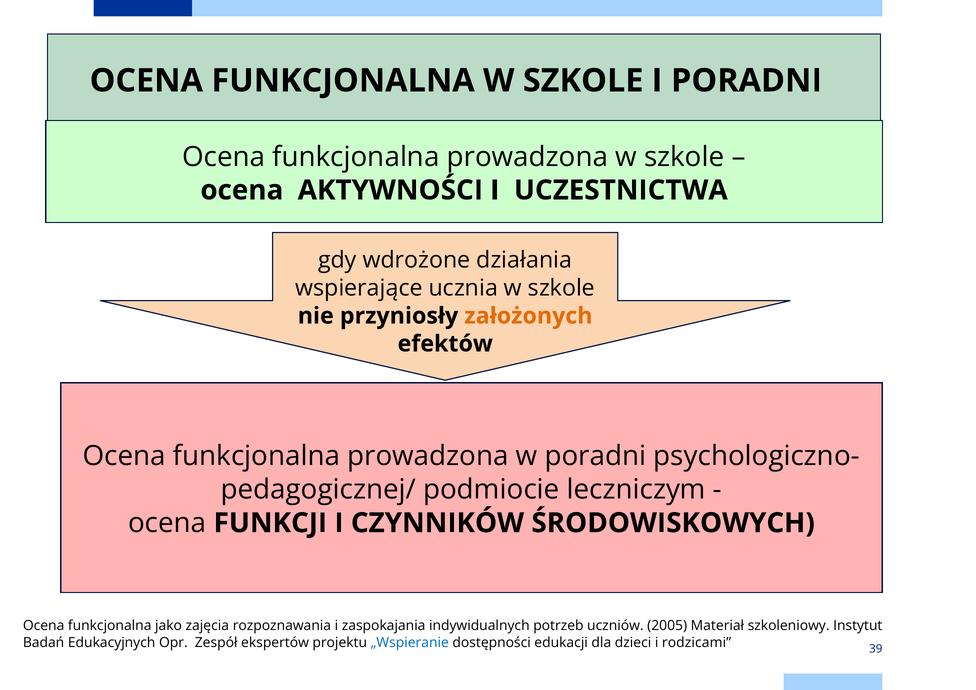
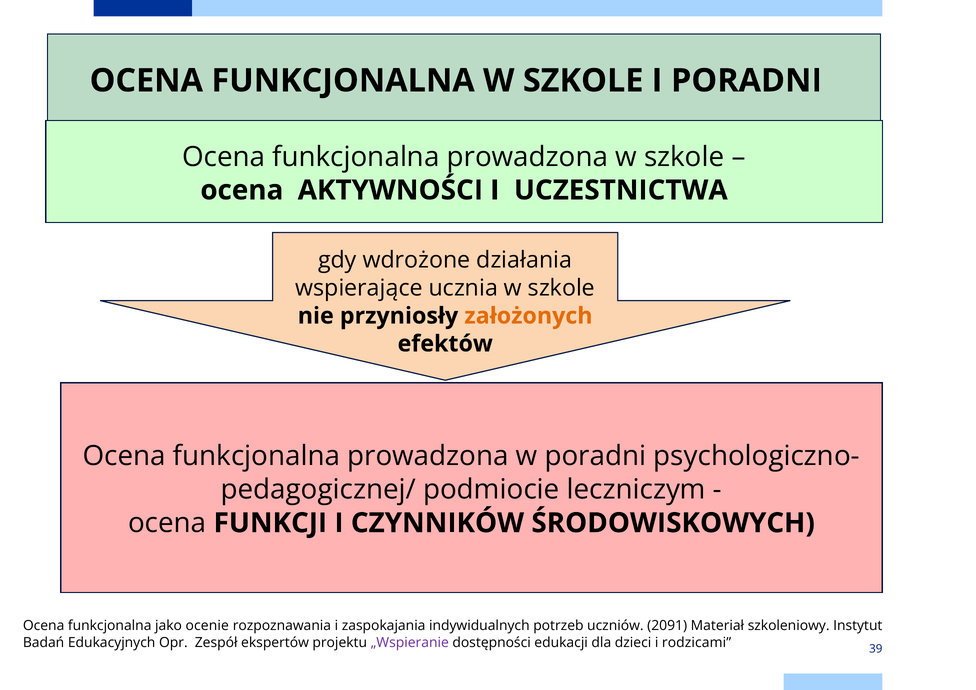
zajęcia: zajęcia -> ocenie (207, 626)
2005: 2005 -> 2091 (667, 626)
„Wspieranie colour: blue -> purple (410, 643)
